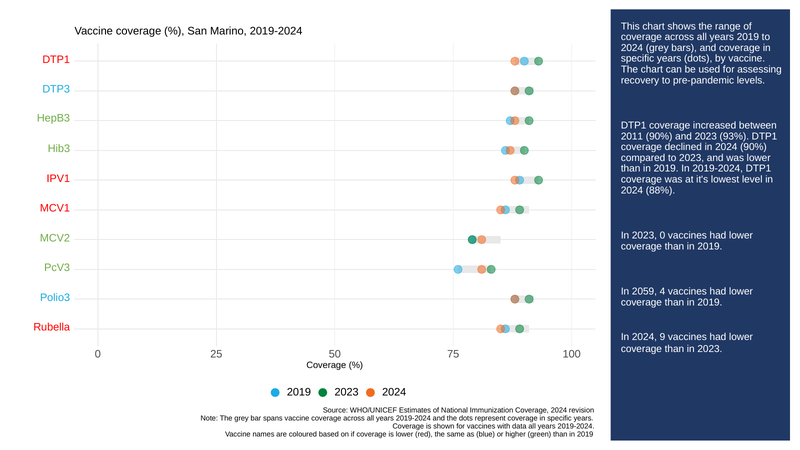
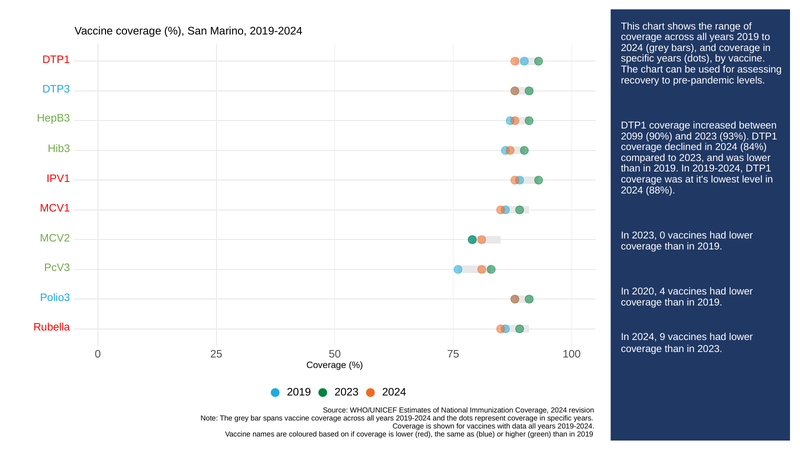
2011: 2011 -> 2099 (632, 136)
2024 90%: 90% -> 84% (753, 147)
2059: 2059 -> 2020 (644, 291)
